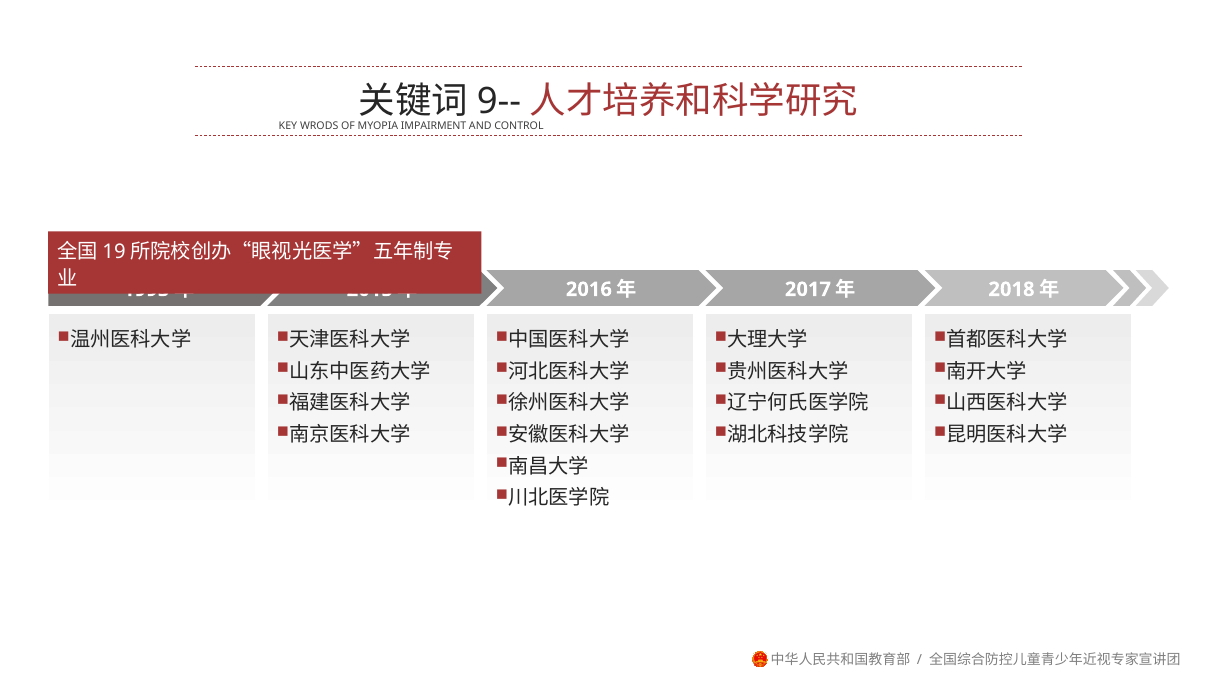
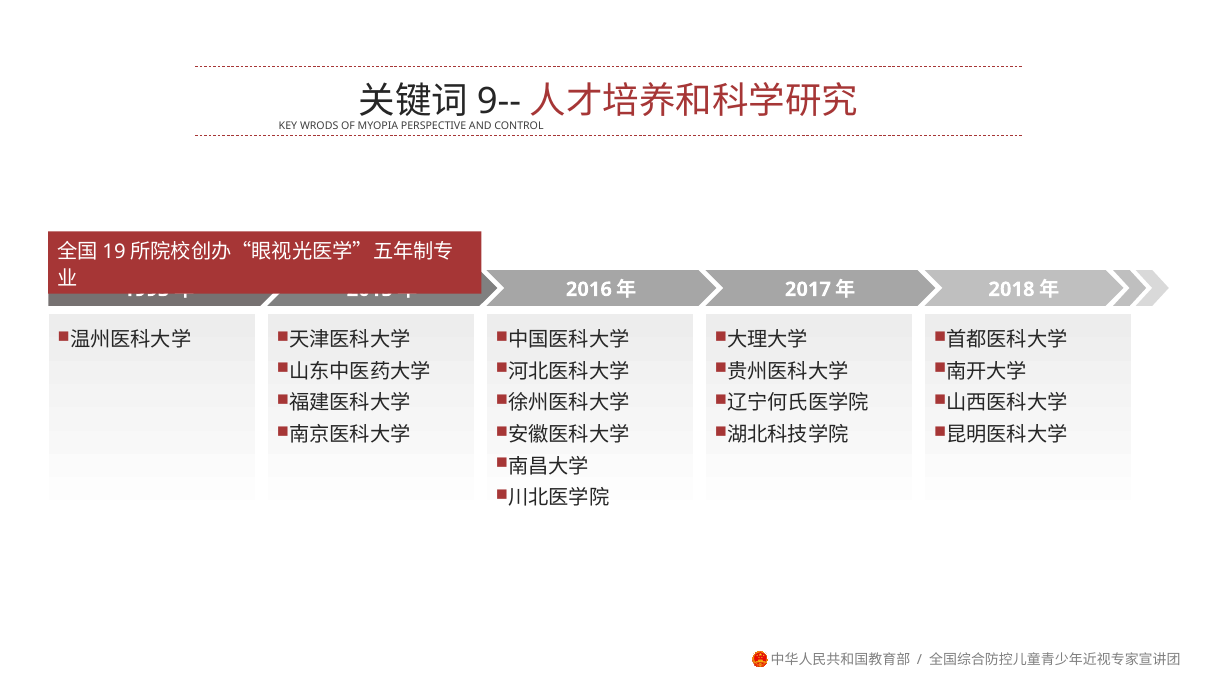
IMPAIRMENT: IMPAIRMENT -> PERSPECTIVE (434, 126)
